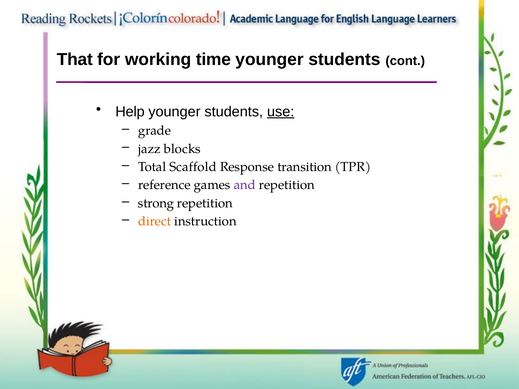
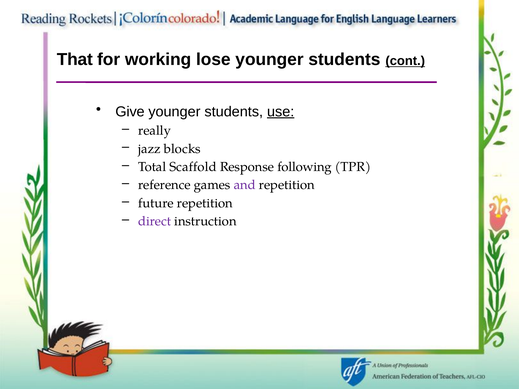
time: time -> lose (213, 60)
cont underline: none -> present (405, 61)
Help: Help -> Give (130, 112)
grade: grade -> really (155, 131)
transition: transition -> following (305, 167)
strong: strong -> future (156, 203)
direct colour: orange -> purple (155, 221)
